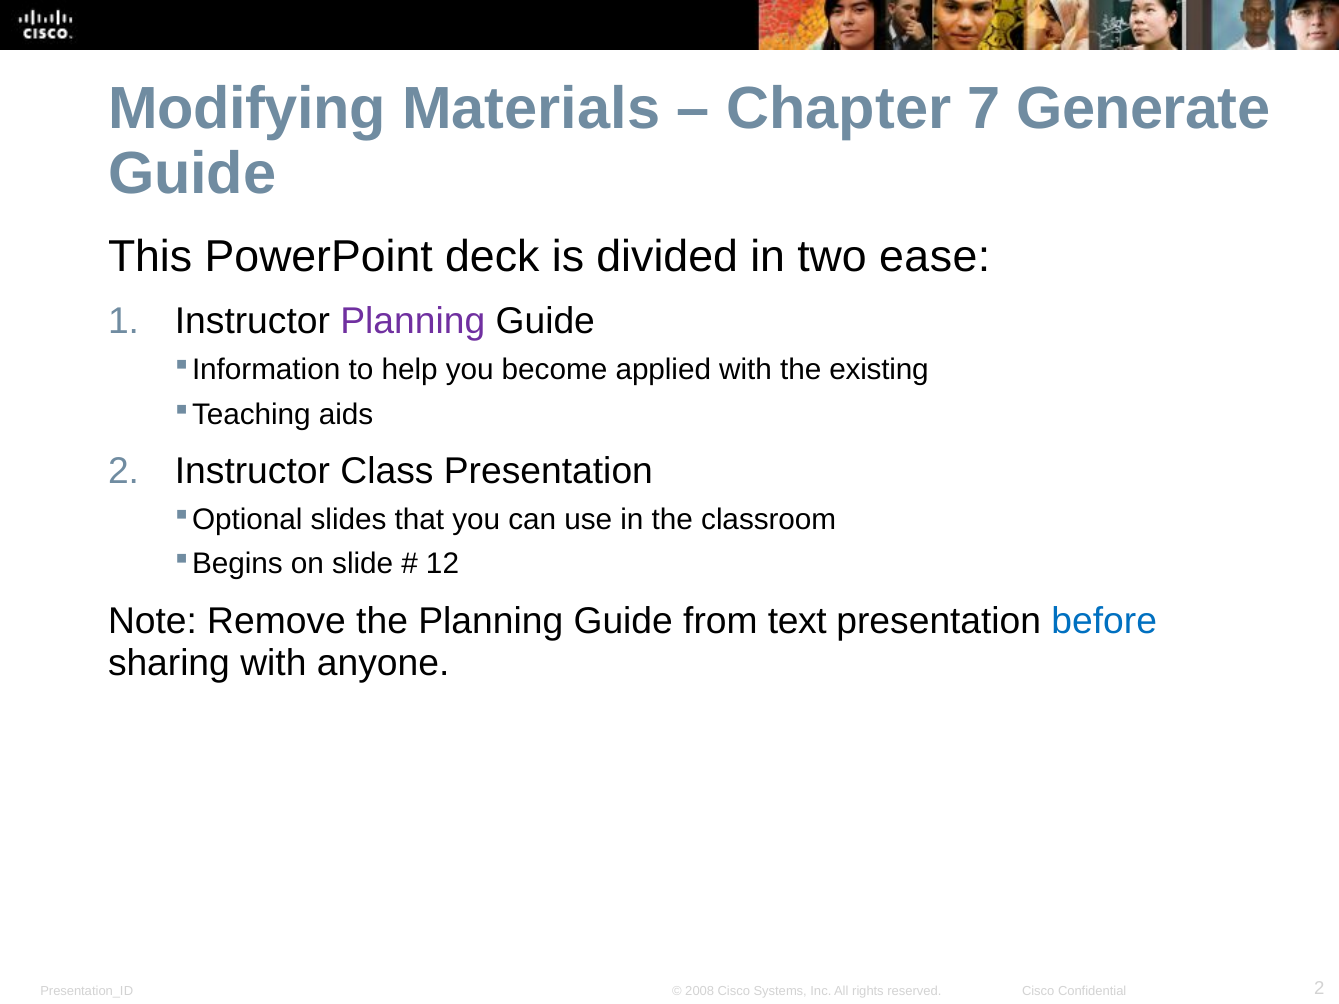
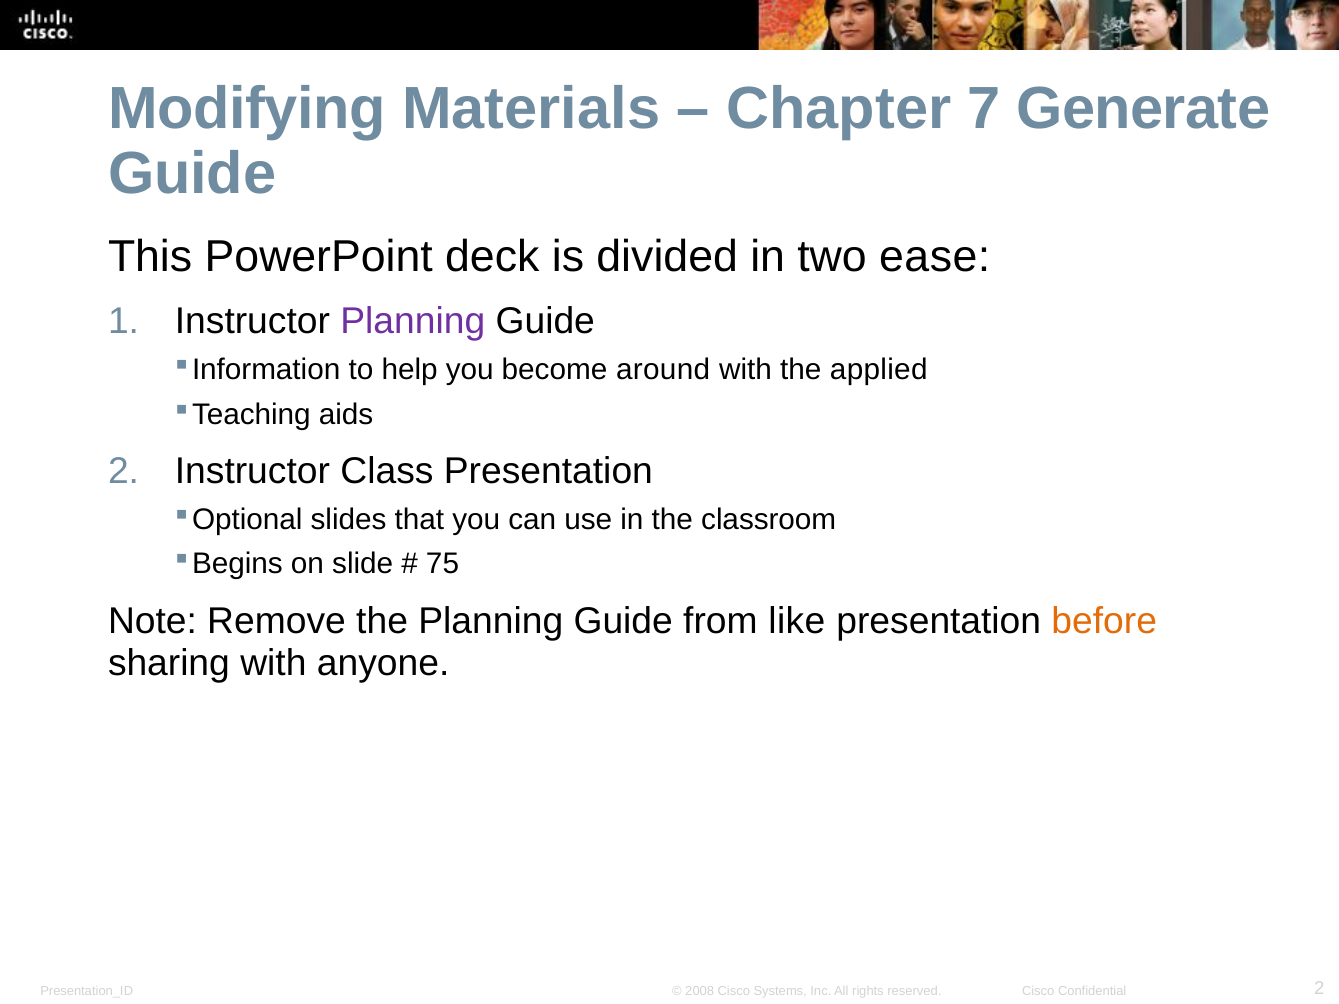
applied: applied -> around (663, 370)
existing: existing -> applied (879, 370)
12: 12 -> 75 (443, 564)
text: text -> like (797, 621)
before colour: blue -> orange (1104, 621)
